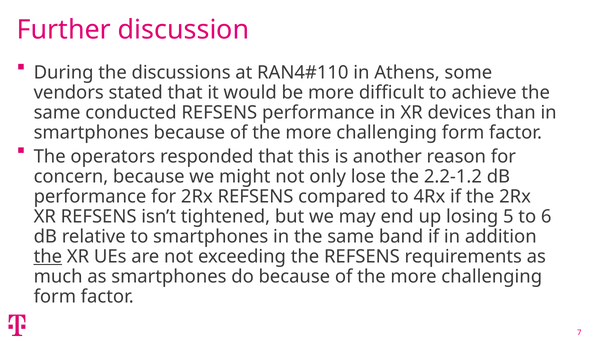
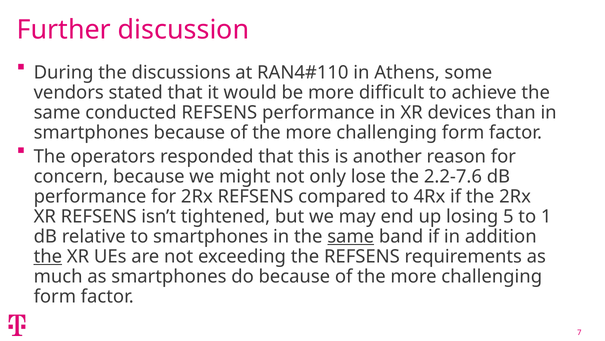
2.2-1.2: 2.2-1.2 -> 2.2-7.6 (453, 176)
6: 6 -> 1 (546, 216)
same underline: none -> present (351, 236)
